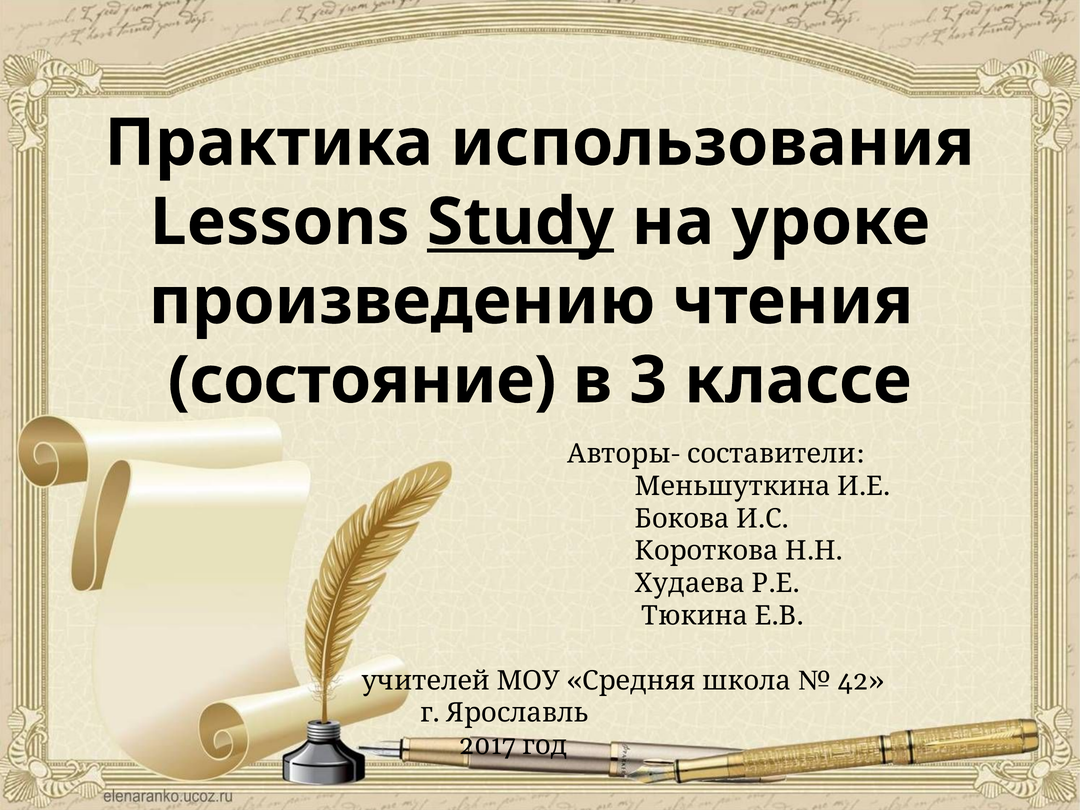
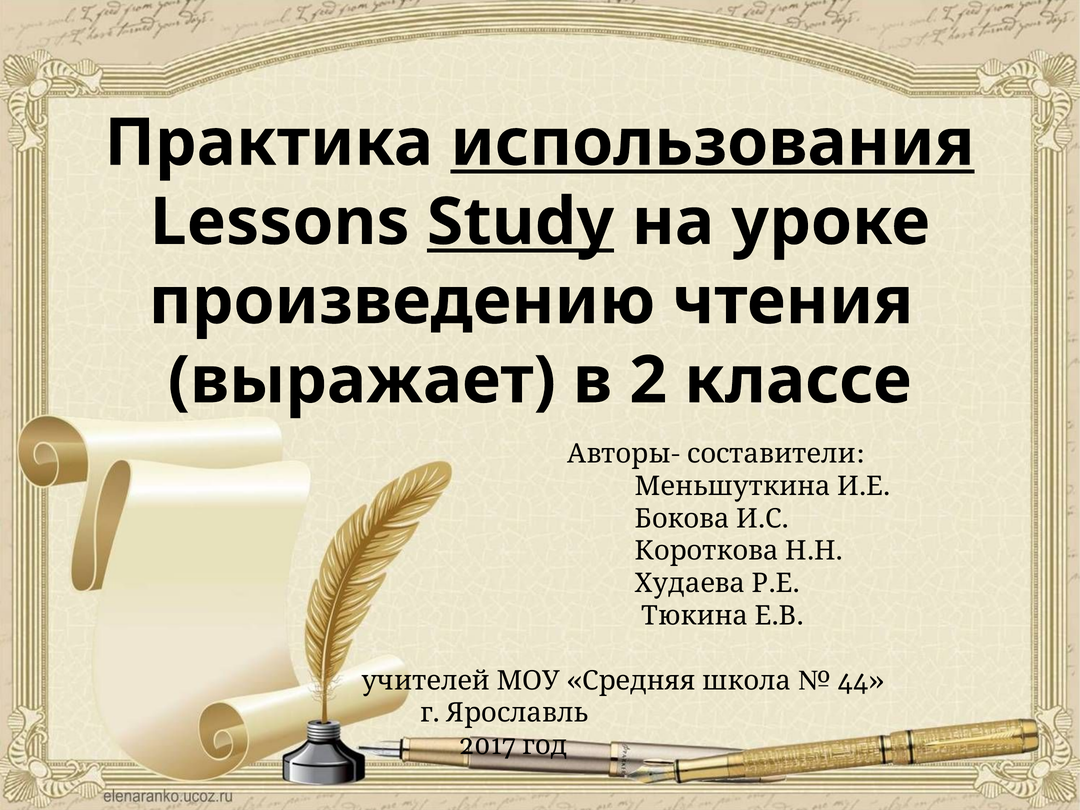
использования underline: none -> present (712, 143)
состояние: состояние -> выражает (362, 381)
3: 3 -> 2 (648, 381)
42: 42 -> 44 (861, 681)
